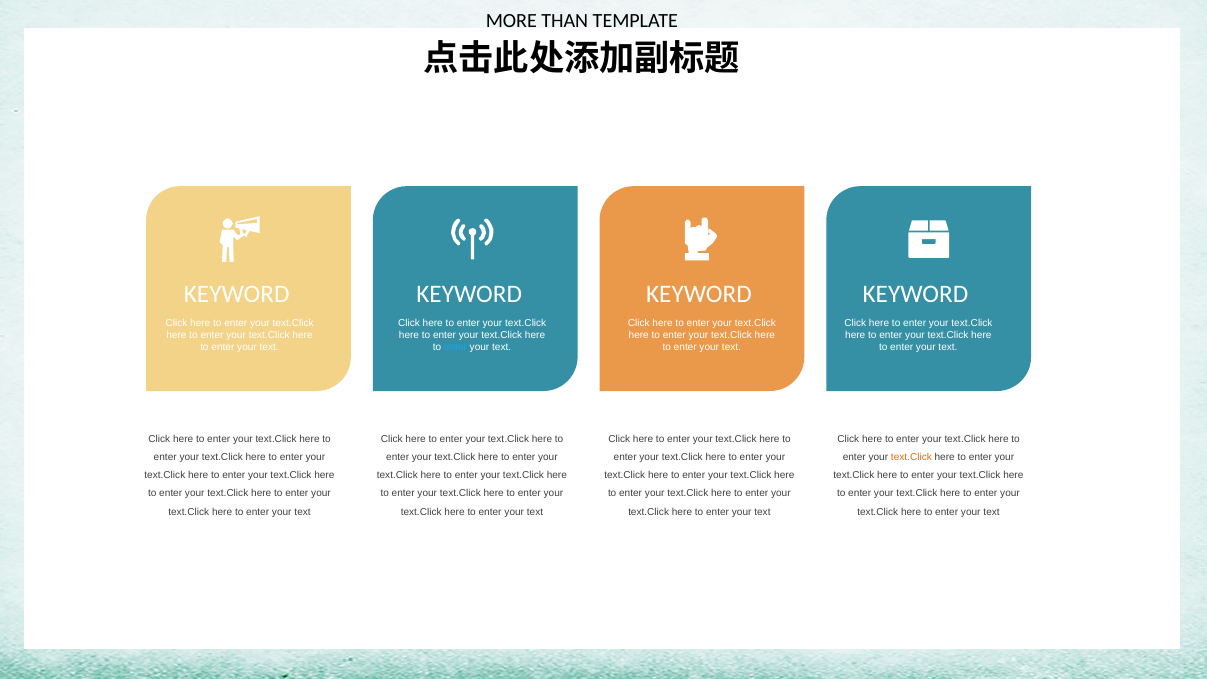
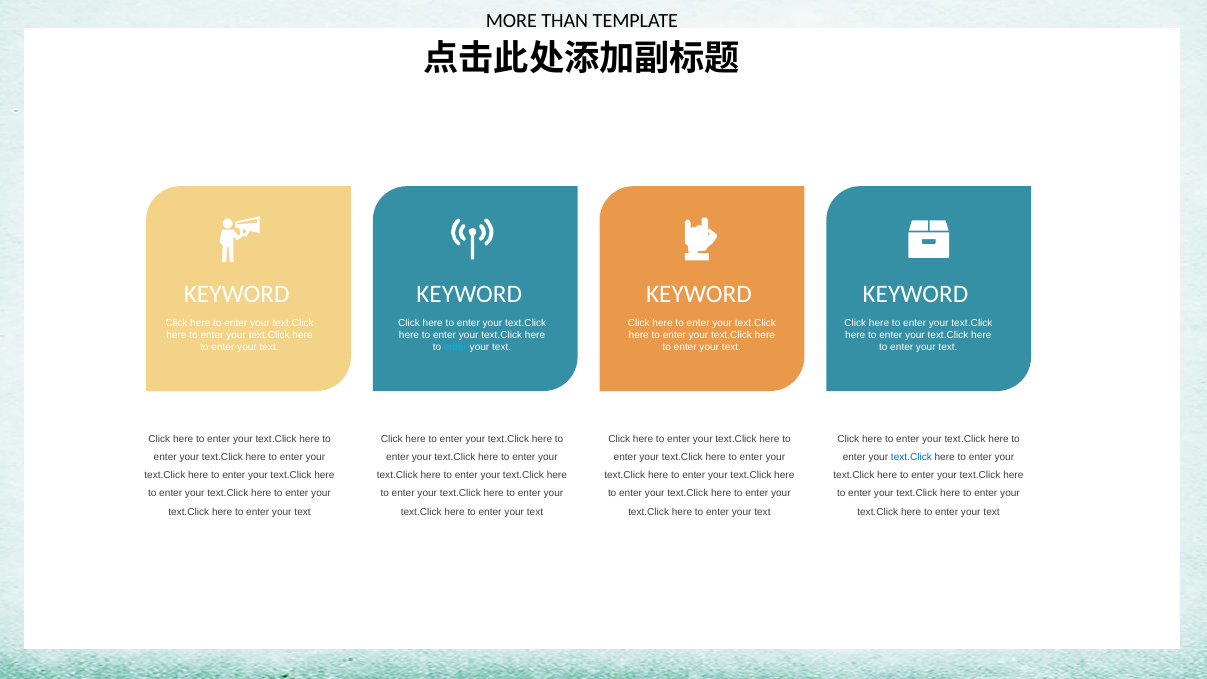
text.Click colour: orange -> blue (911, 457)
